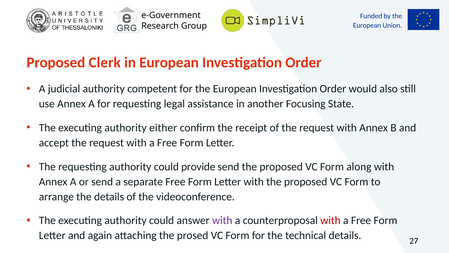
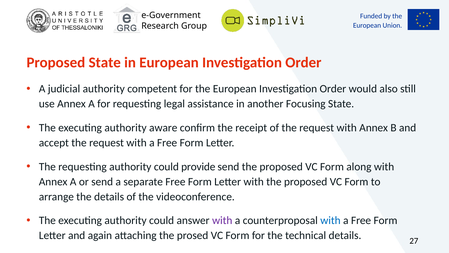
Proposed Clerk: Clerk -> State (105, 63)
either: either -> aware (163, 128)
with colour: red -> blue (330, 220)
